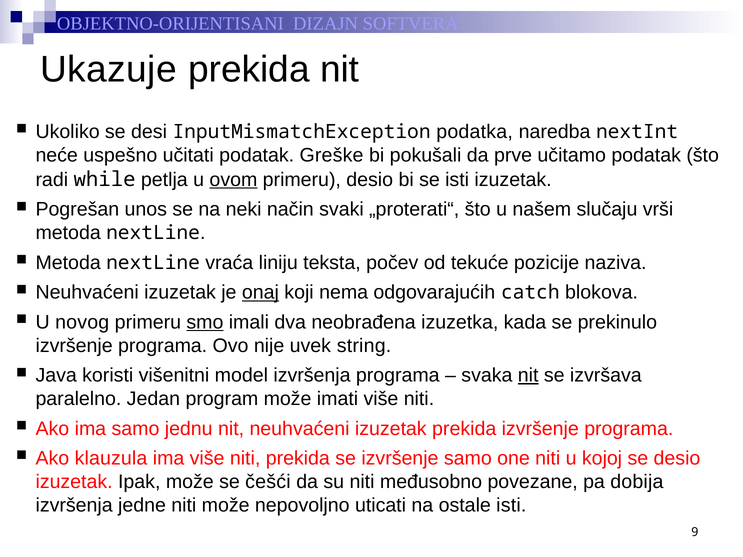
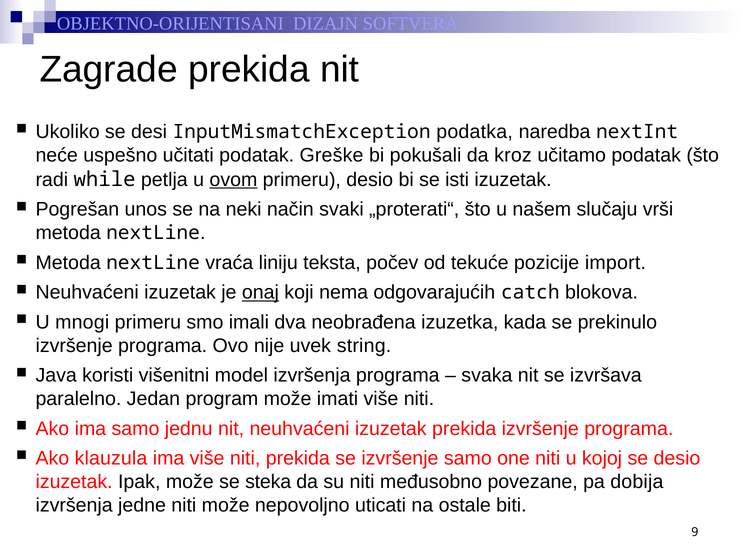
Ukazuje: Ukazuje -> Zagrade (109, 70)
prve: prve -> kroz (513, 155)
naziva: naziva -> import (615, 263)
novog: novog -> mnogi (82, 322)
smo underline: present -> none (205, 322)
nit underline: present -> none (528, 376)
češći: češći -> steka (268, 482)
ostale isti: isti -> biti (511, 506)
